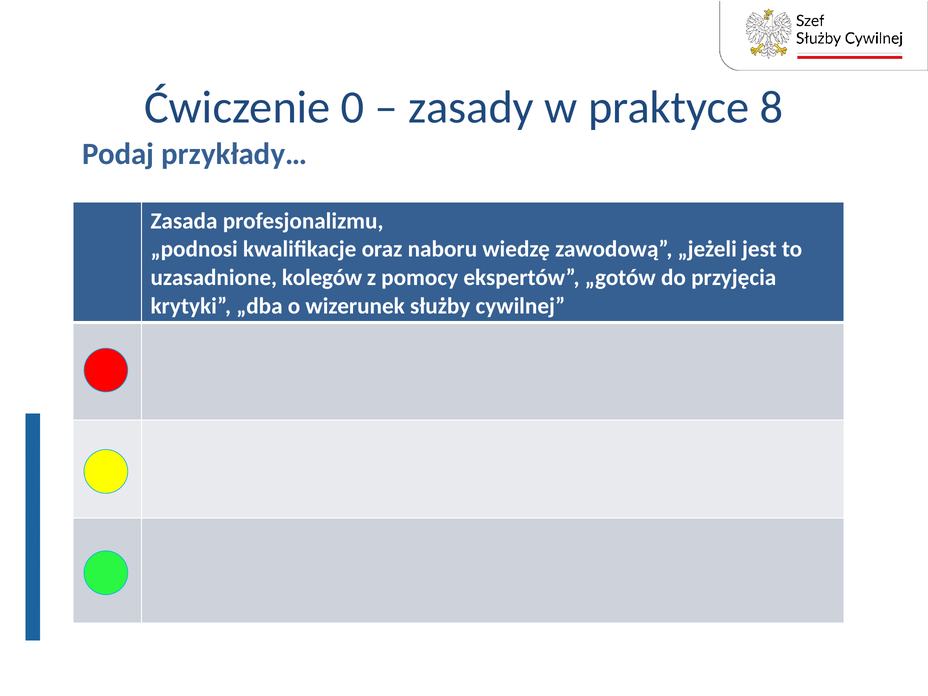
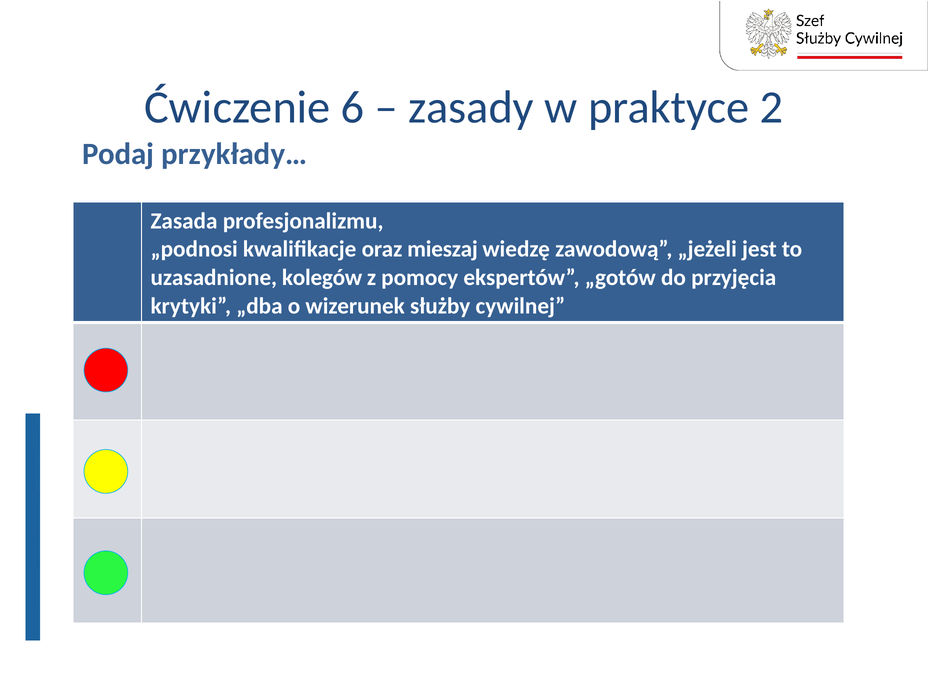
0: 0 -> 6 (353, 108)
8: 8 -> 2 (772, 108)
naboru: naboru -> mieszaj (443, 249)
